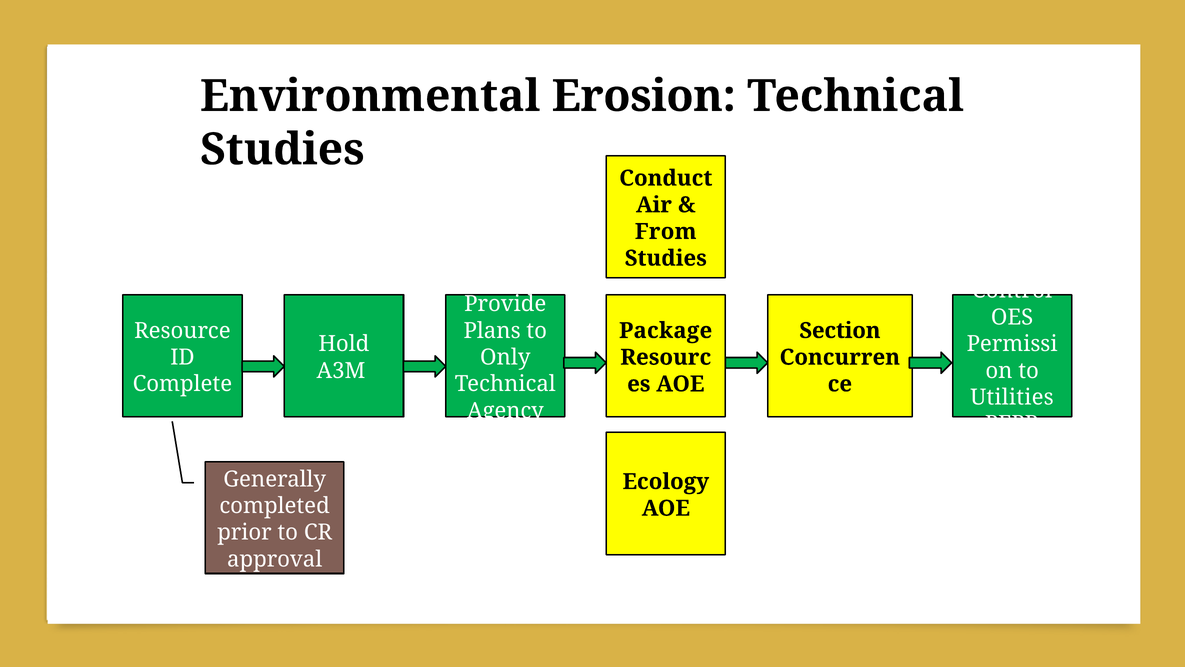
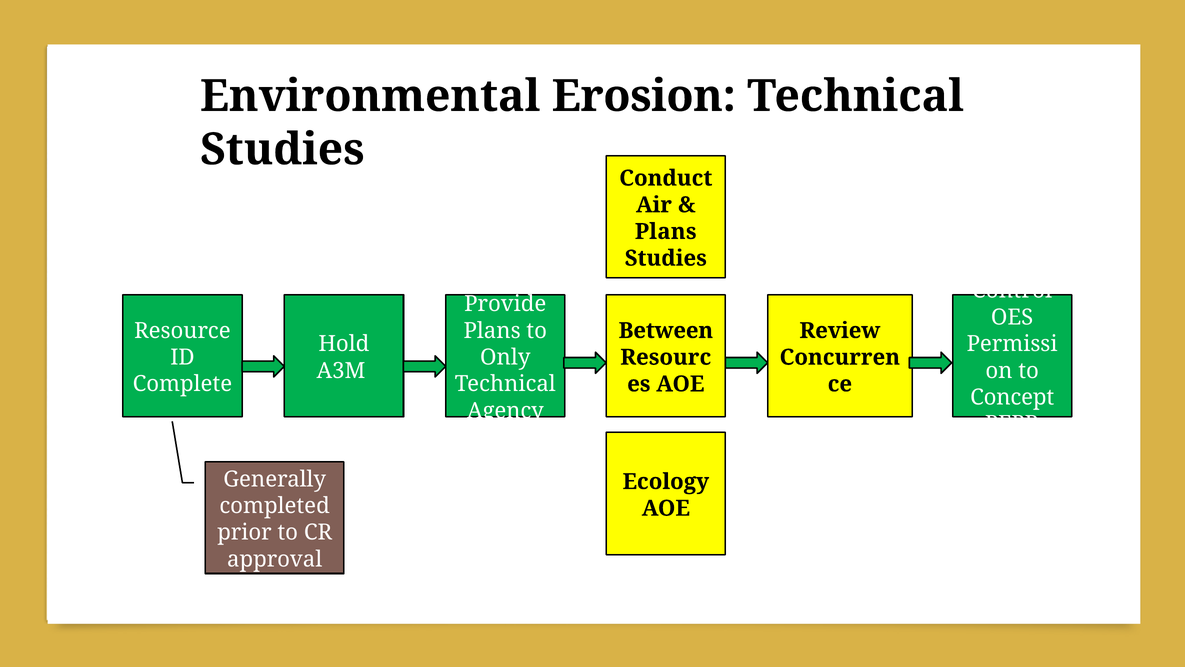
From: From -> Plans (666, 231)
Package: Package -> Between (666, 330)
Section: Section -> Review (840, 330)
Utilities: Utilities -> Concept (1012, 397)
